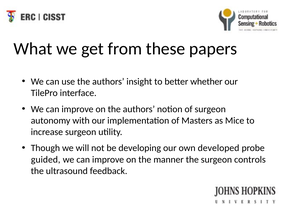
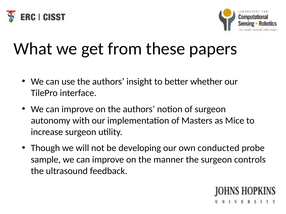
developed: developed -> conducted (219, 148)
guided: guided -> sample (46, 160)
